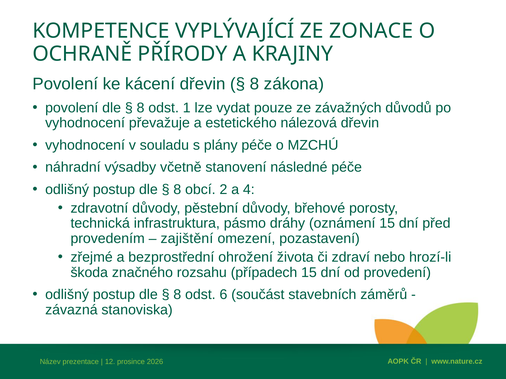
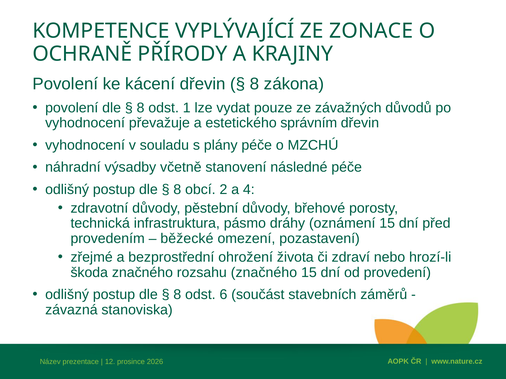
nálezová: nálezová -> správním (309, 123)
zajištění: zajištění -> běžecké (187, 239)
rozsahu případech: případech -> značného (264, 273)
